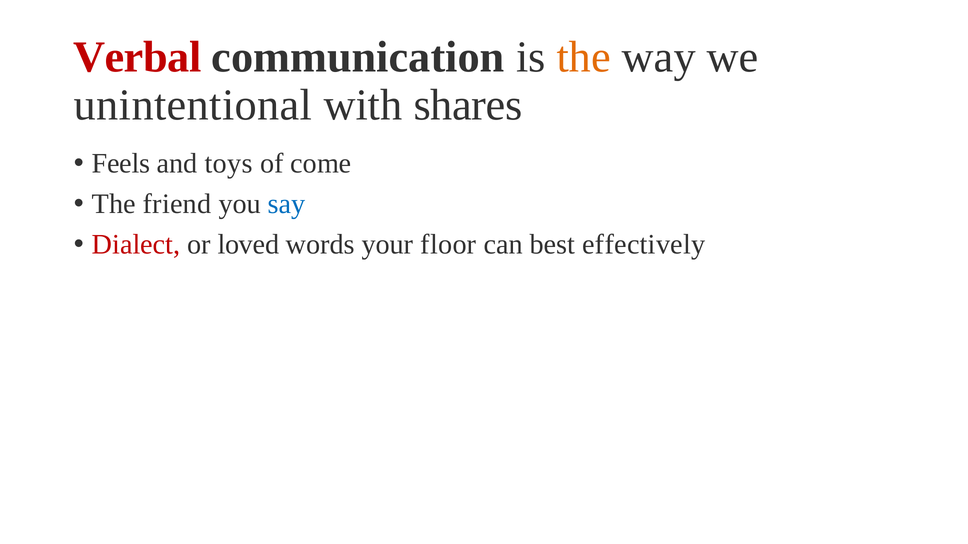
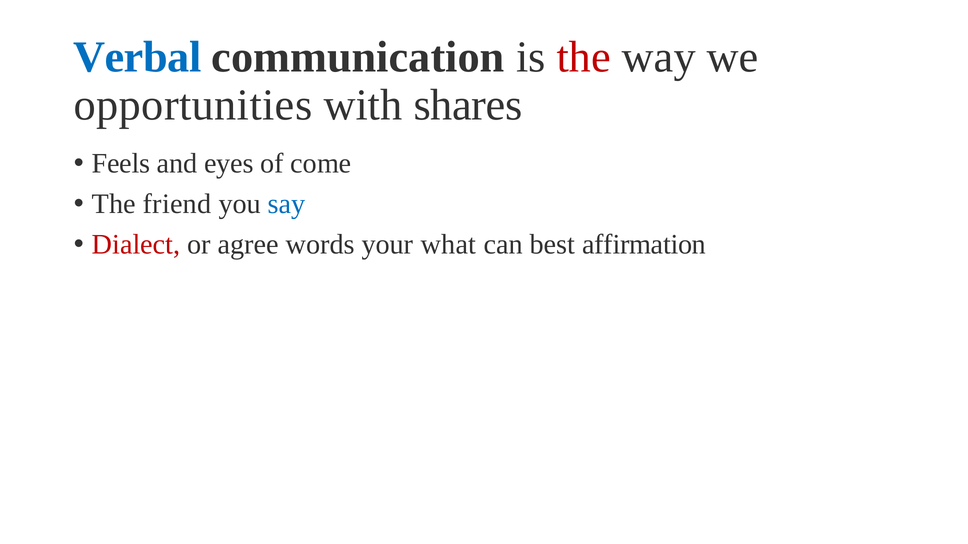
Verbal colour: red -> blue (137, 57)
the colour: orange -> red (584, 57)
unintentional: unintentional -> opportunities (193, 105)
toys: toys -> eyes (229, 164)
loved: loved -> agree (248, 245)
floor: floor -> what (448, 245)
effectively: effectively -> affirmation (644, 245)
